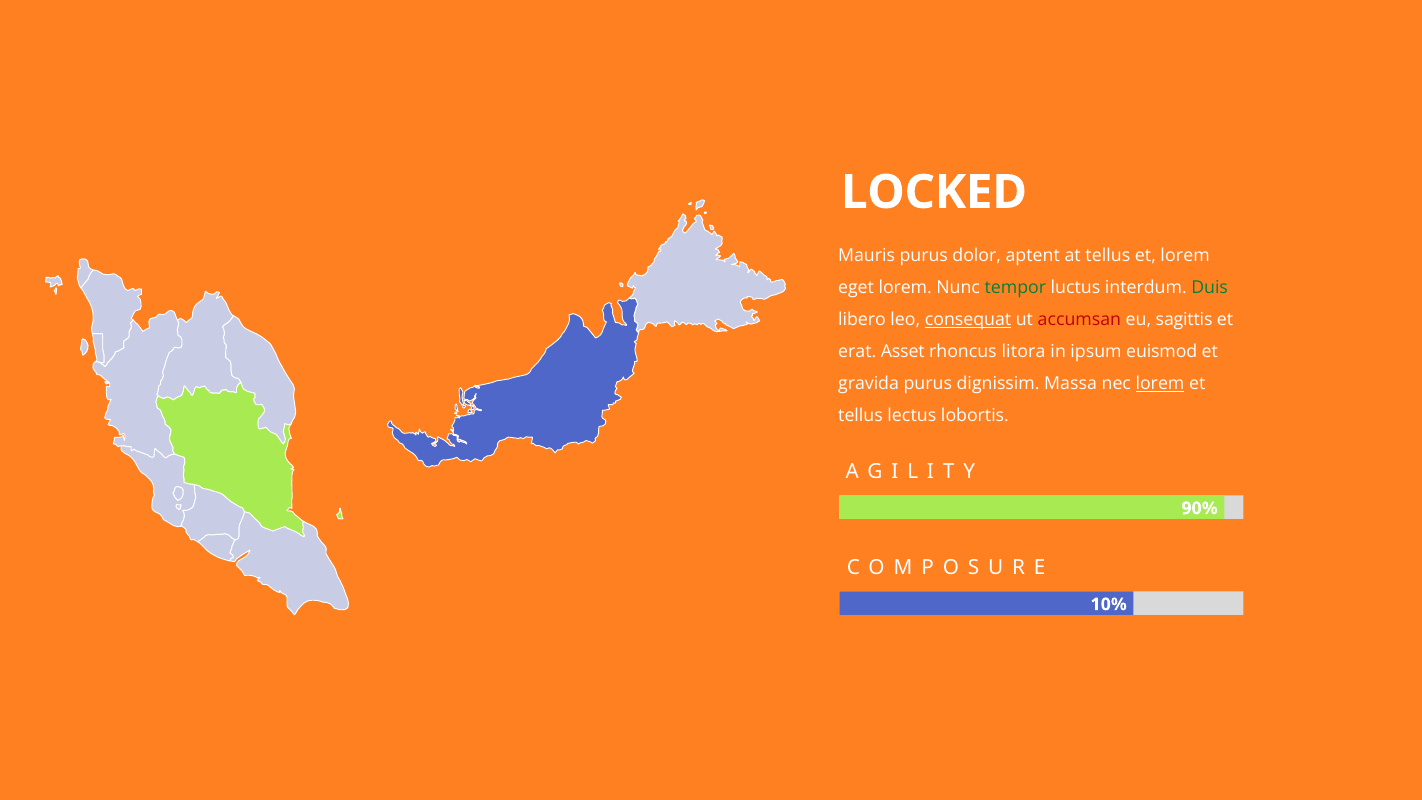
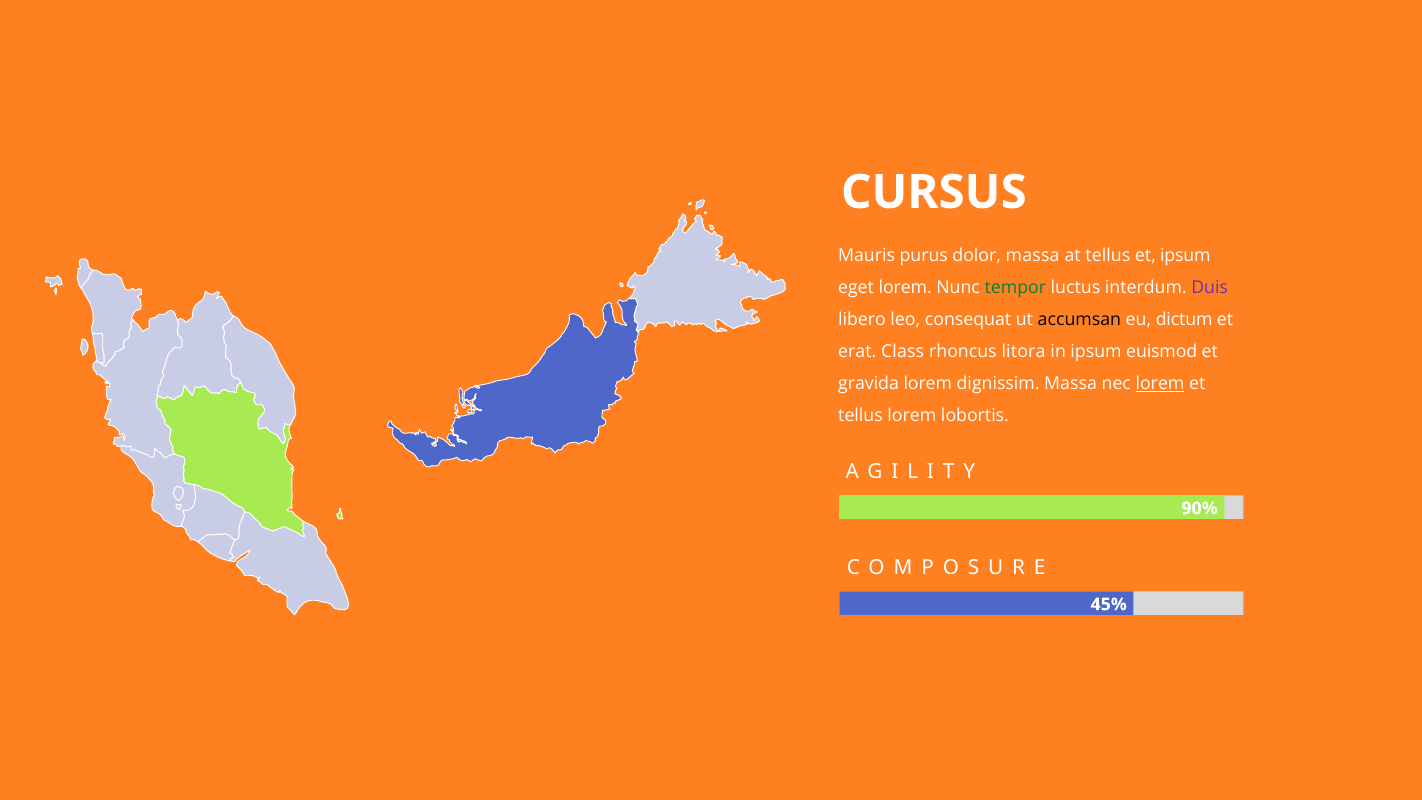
LOCKED: LOCKED -> CURSUS (934, 192)
dolor aptent: aptent -> massa (1033, 256)
et lorem: lorem -> ipsum (1185, 256)
Duis colour: green -> purple (1210, 288)
consequat underline: present -> none (968, 320)
accumsan colour: red -> black (1079, 320)
sagittis: sagittis -> dictum (1184, 320)
Asset: Asset -> Class (903, 352)
gravida purus: purus -> lorem (928, 384)
tellus lectus: lectus -> lorem (912, 416)
10%: 10% -> 45% (1109, 604)
